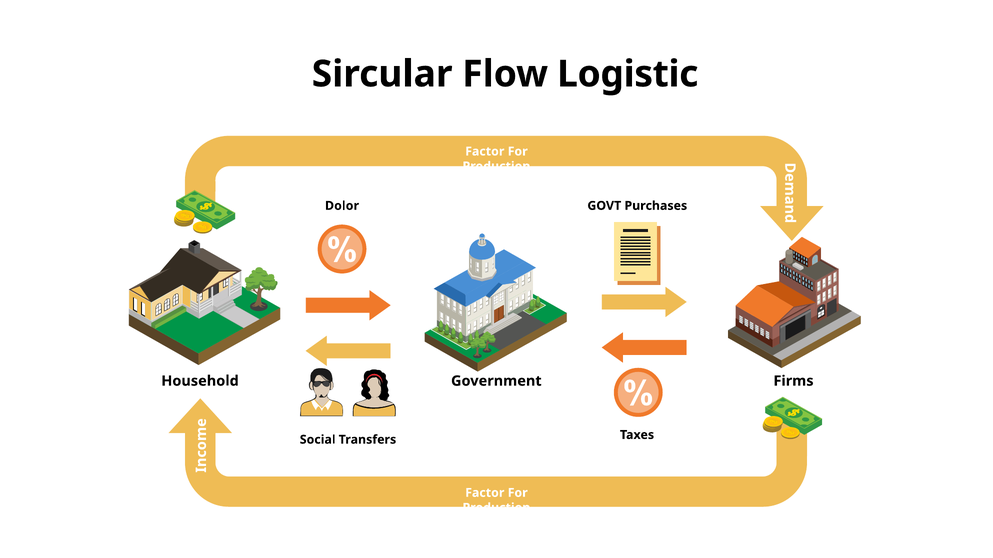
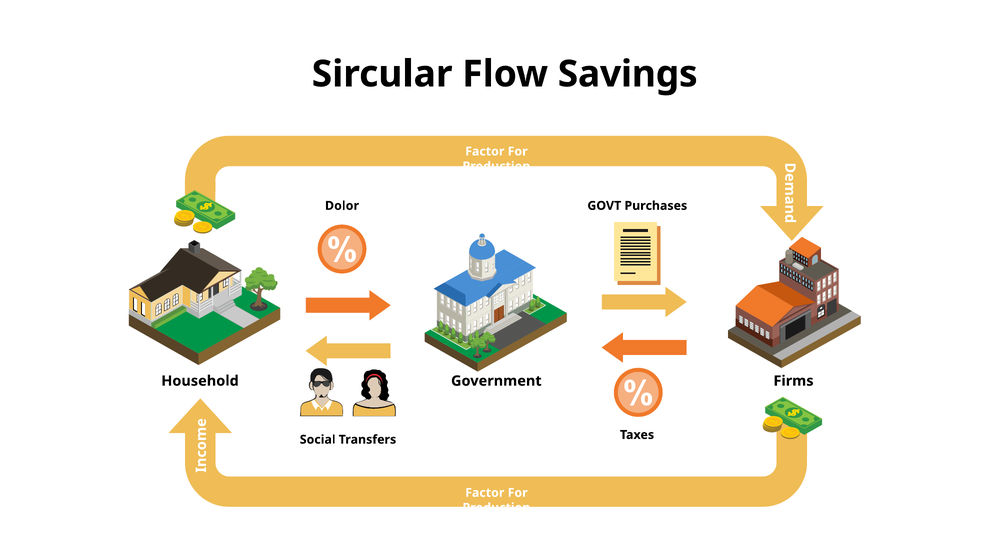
Logistic: Logistic -> Savings (628, 74)
